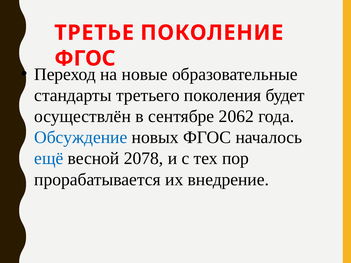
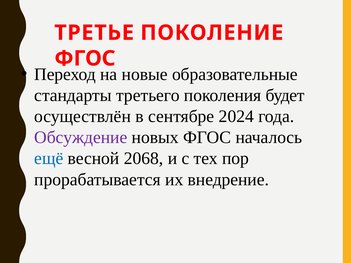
2062: 2062 -> 2024 (236, 116)
Обсуждение colour: blue -> purple (81, 138)
2078: 2078 -> 2068 (144, 159)
